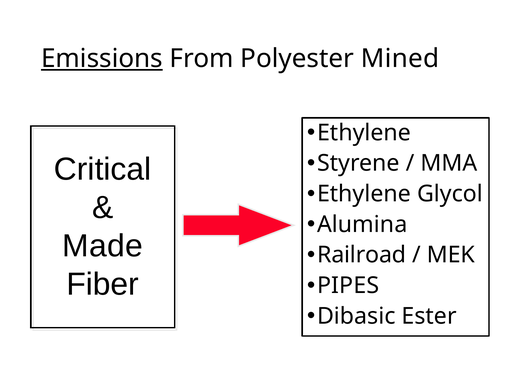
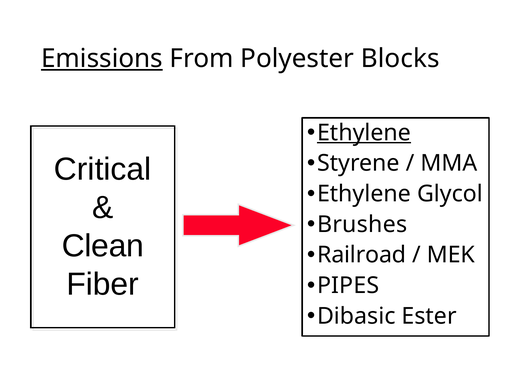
Mined: Mined -> Blocks (400, 58)
Ethylene underline: none -> present (364, 133)
Alumina: Alumina -> Brushes (362, 224)
Made: Made -> Clean (103, 246)
